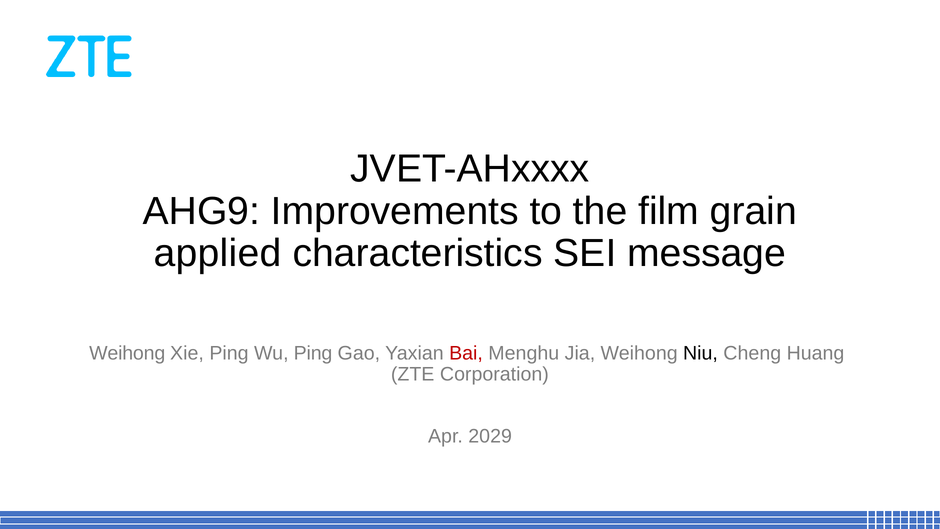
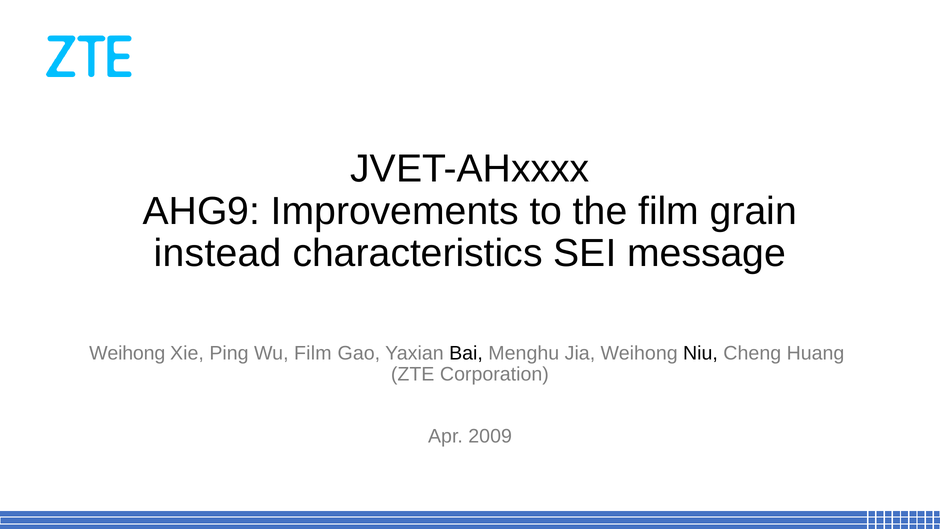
applied: applied -> instead (218, 253)
Wu Ping: Ping -> Film (313, 353)
Bai colour: red -> black (466, 353)
2029: 2029 -> 2009 (490, 436)
